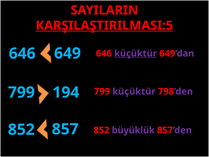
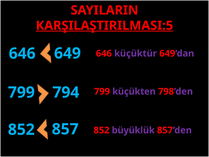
küçüktür underline: present -> none (136, 53)
194: 194 -> 794 (66, 92)
799 küçüktür: küçüktür -> küçükten (134, 91)
